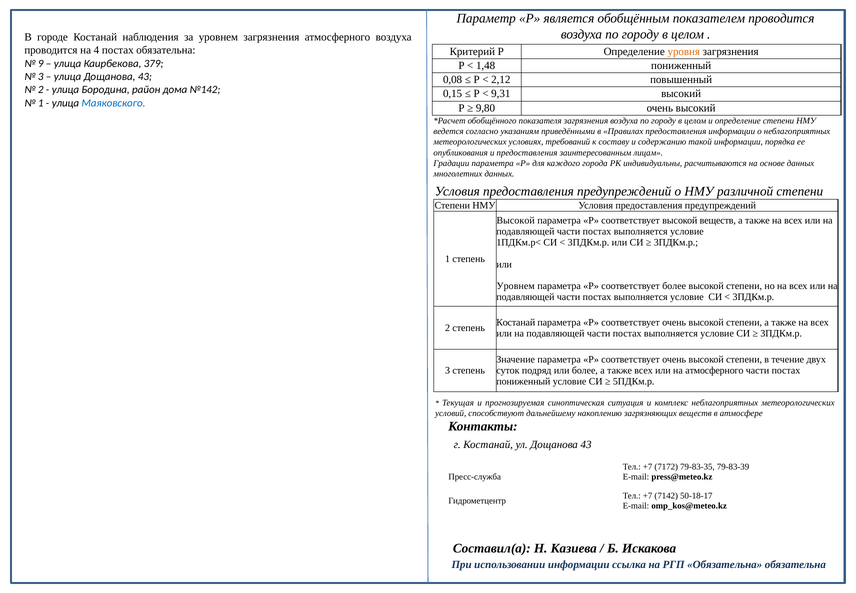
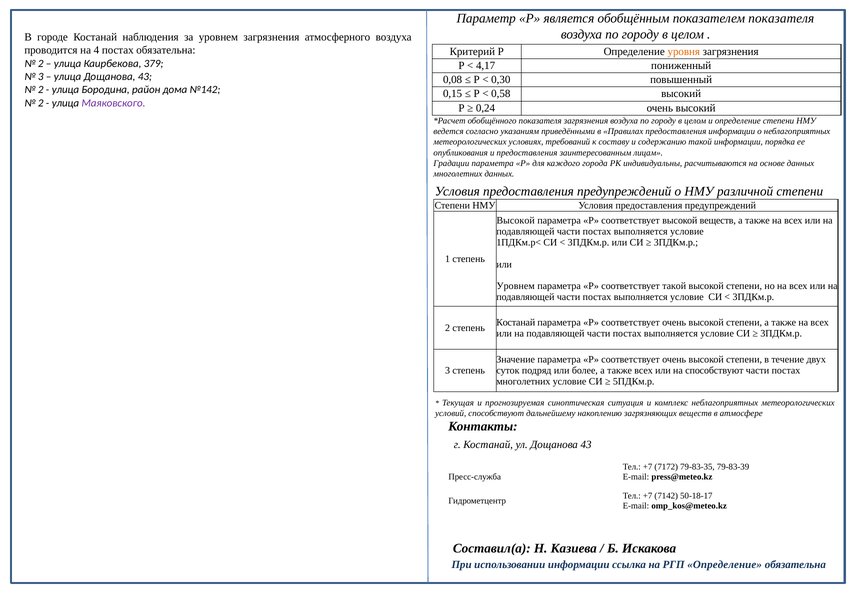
показателем проводится: проводится -> показателя (781, 18)
9: 9 -> 2 (41, 63)
1,48: 1,48 -> 4,17 (486, 66)
2,12: 2,12 -> 0,30 (501, 80)
9,31: 9,31 -> 0,58 (501, 94)
1: 1 -> 2 (41, 103)
Маяковского colour: blue -> purple (113, 103)
9,80: 9,80 -> 0,24 (485, 108)
соответствует более: более -> такой (674, 286)
на атмосферного: атмосферного -> способствуют (714, 370)
пониженный: пониженный -> многолетних (523, 381)
РГП Обязательна: Обязательна -> Определение (725, 564)
